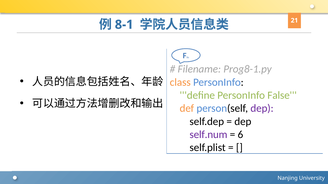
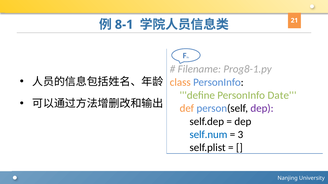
False: False -> Date (282, 96)
self.num colour: purple -> blue (208, 135)
6: 6 -> 3 (240, 135)
